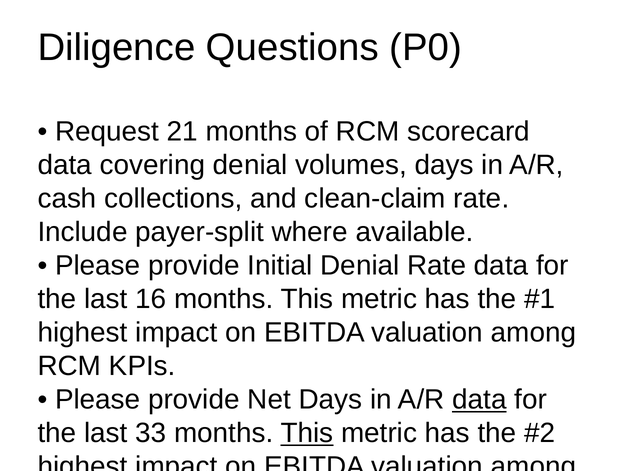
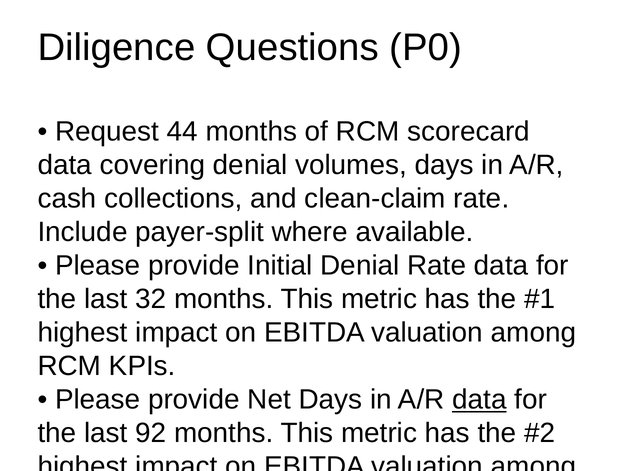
21: 21 -> 44 (182, 132)
16: 16 -> 32 (151, 299)
33: 33 -> 92 (151, 433)
This underline: present -> none (307, 433)
